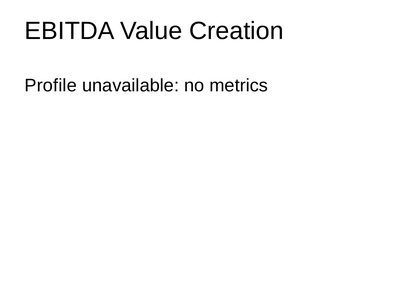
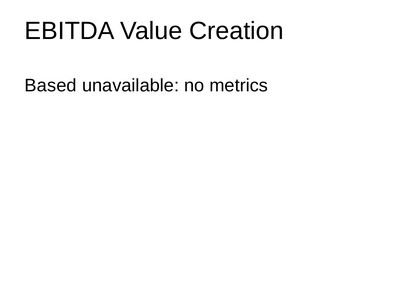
Profile: Profile -> Based (51, 86)
